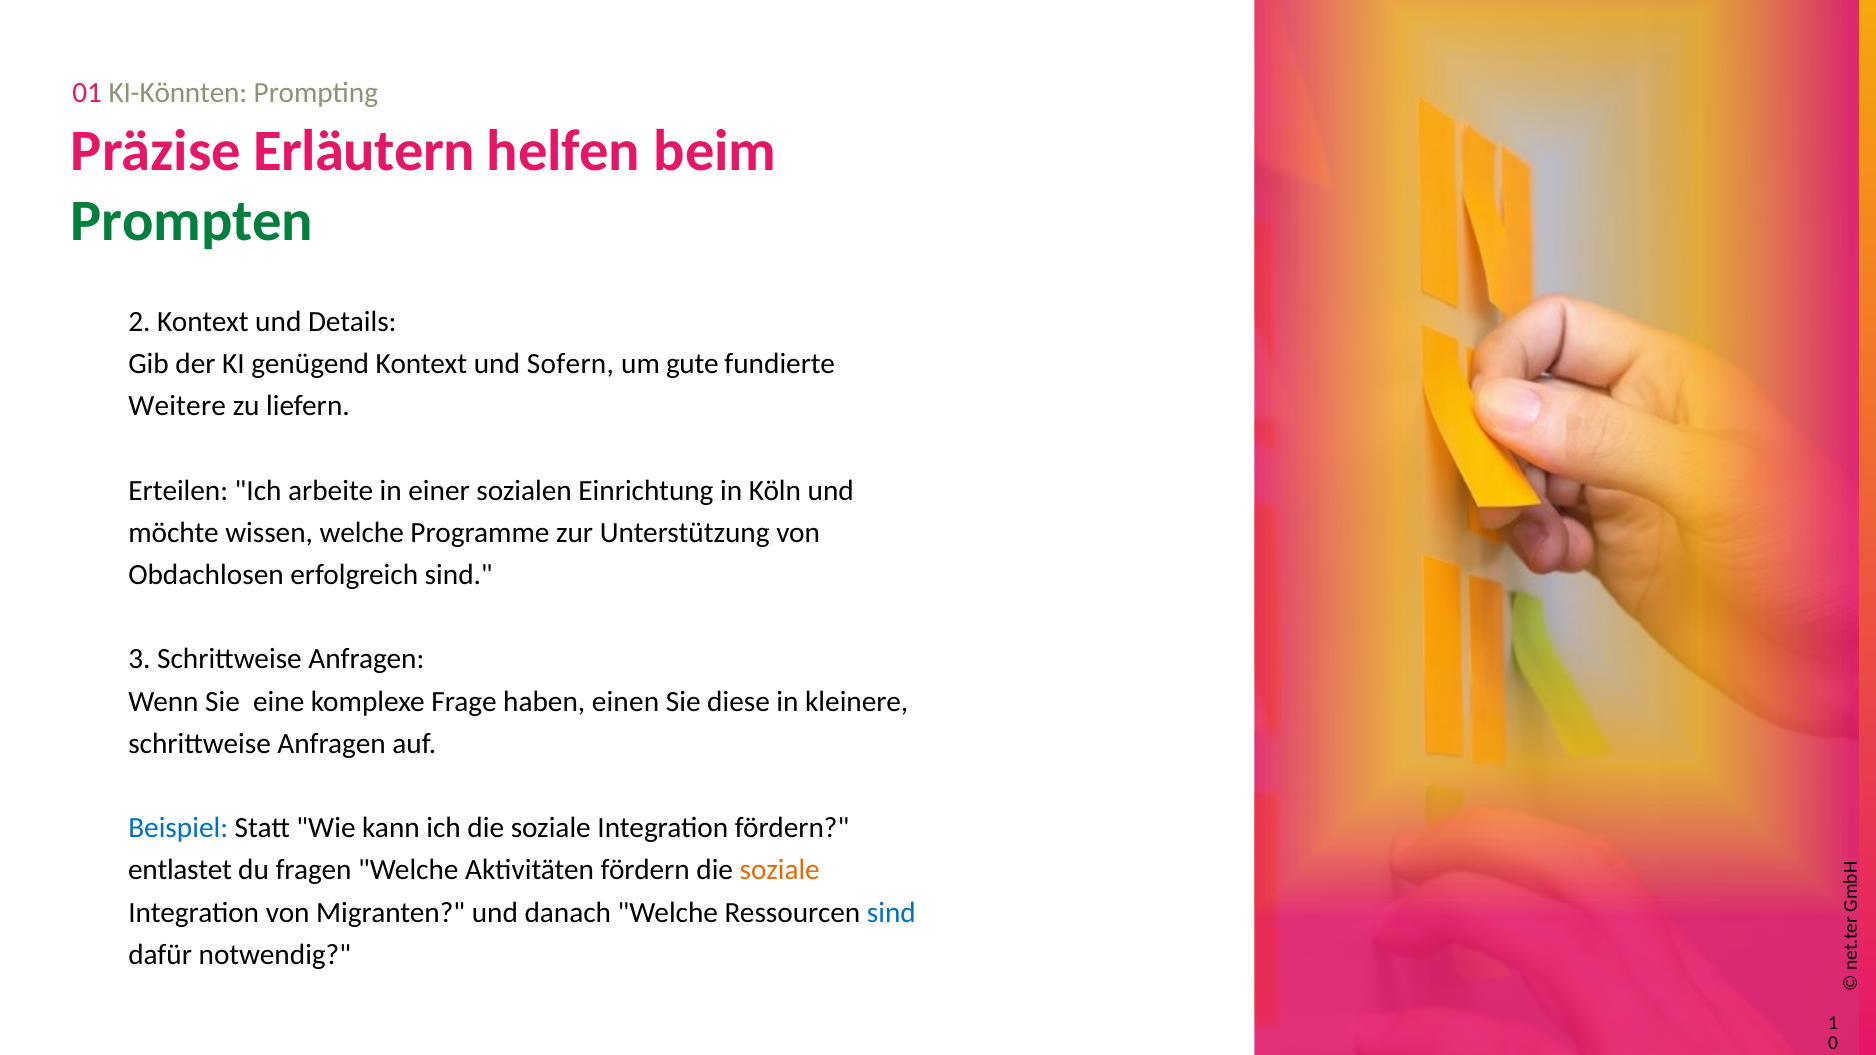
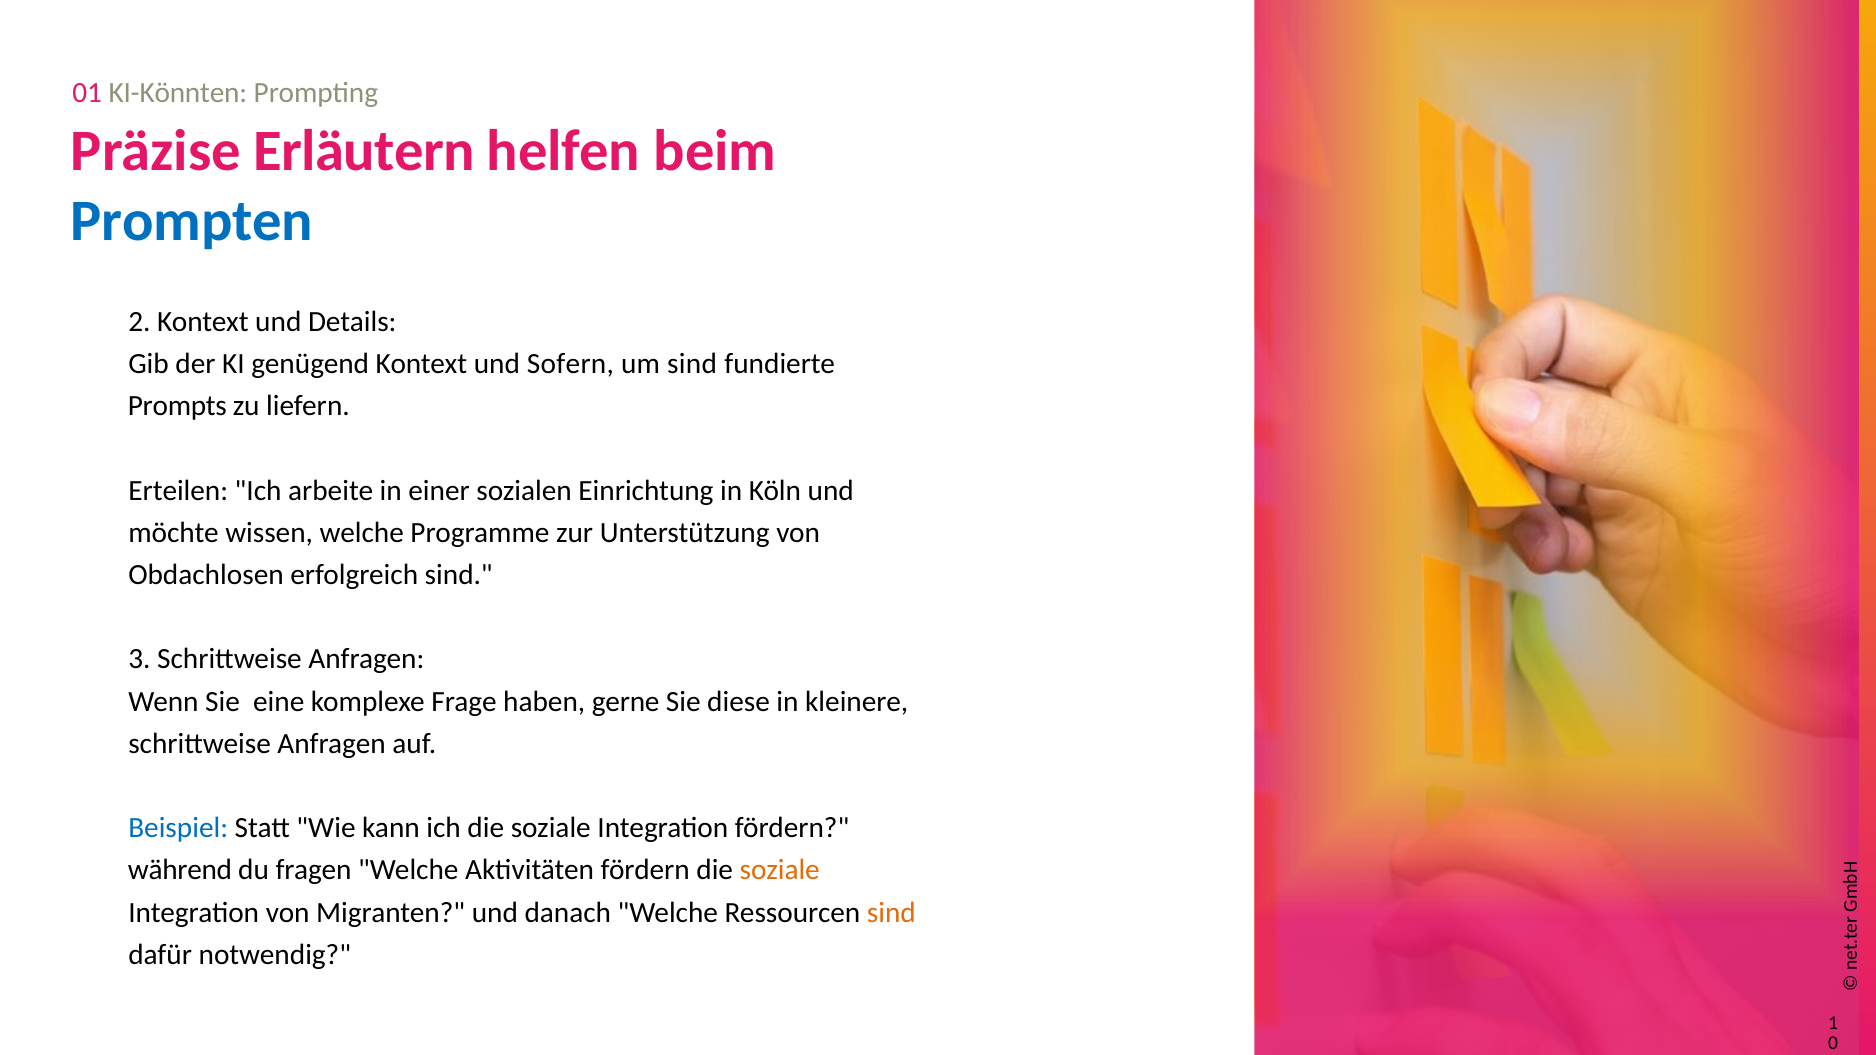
Prompten colour: green -> blue (192, 222)
um gute: gute -> sind (692, 364)
Weitere: Weitere -> Prompts (177, 406)
einen: einen -> gerne (626, 702)
entlastet: entlastet -> während (180, 870)
sind colour: blue -> orange (891, 913)
